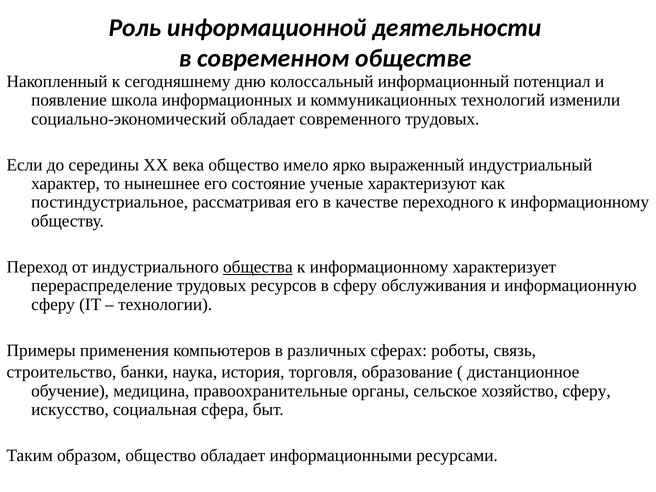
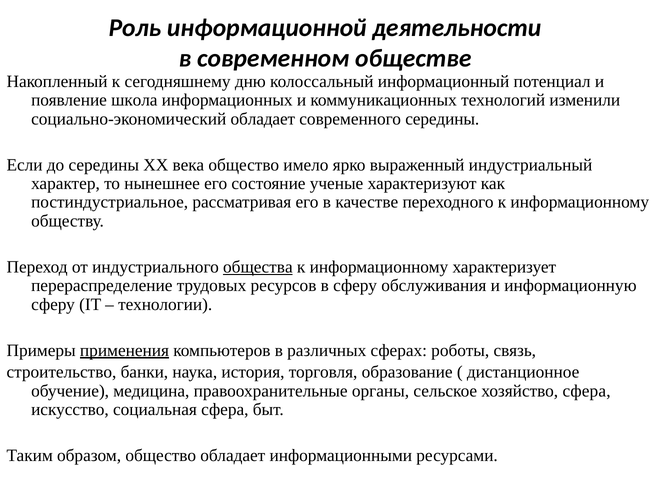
современного трудовых: трудовых -> середины (442, 119)
применения underline: none -> present (125, 350)
хозяйство сферу: сферу -> сфера (587, 391)
